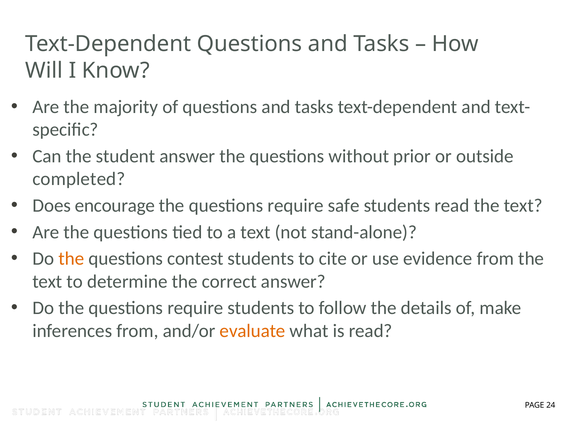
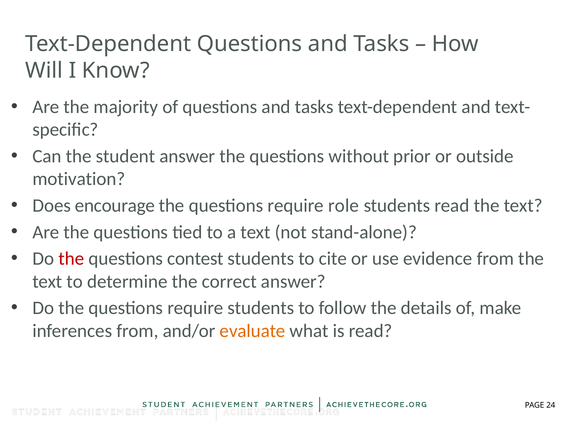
completed: completed -> motivation (79, 179)
safe: safe -> role (344, 206)
the colour: orange -> red (71, 259)
